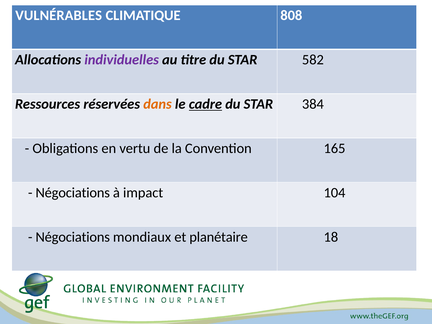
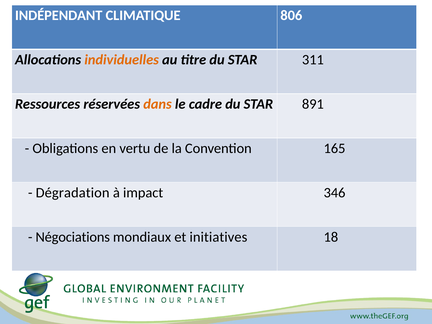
VULNÉRABLES: VULNÉRABLES -> INDÉPENDANT (59, 16)
808: 808 -> 806 (291, 16)
individuelles colour: purple -> orange (122, 60)
582: 582 -> 311 (313, 60)
cadre underline: present -> none (205, 104)
384: 384 -> 891 (313, 104)
Négociations: Négociations -> Dégradation (73, 193)
104: 104 -> 346 (335, 193)
planétaire: planétaire -> initiatives (218, 237)
